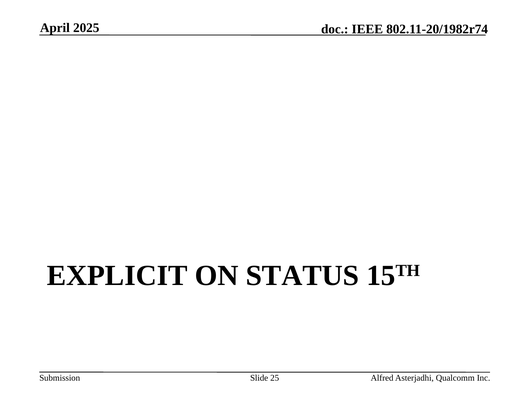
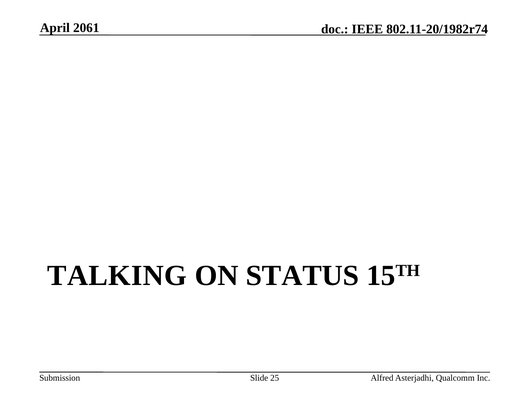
2025: 2025 -> 2061 (86, 28)
EXPLICIT: EXPLICIT -> TALKING (117, 275)
